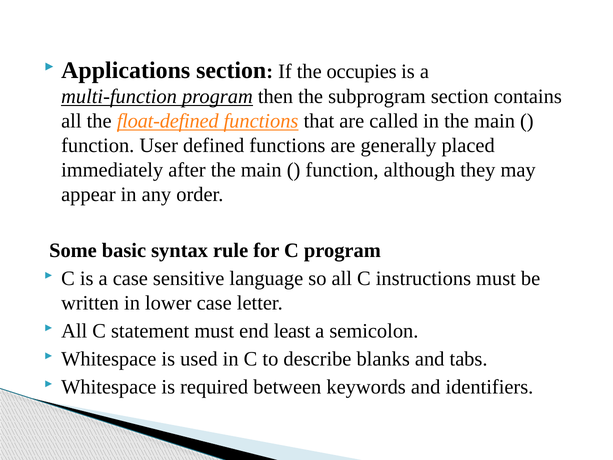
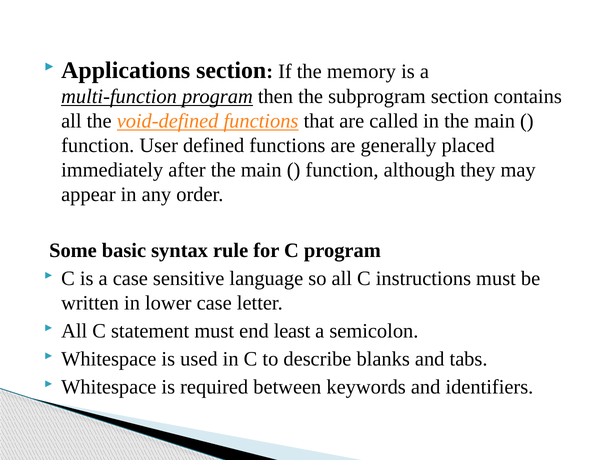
occupies: occupies -> memory (361, 71)
float-defined: float-defined -> void-defined (168, 121)
